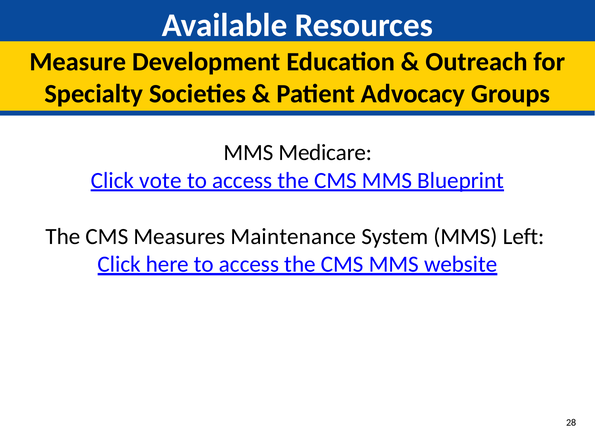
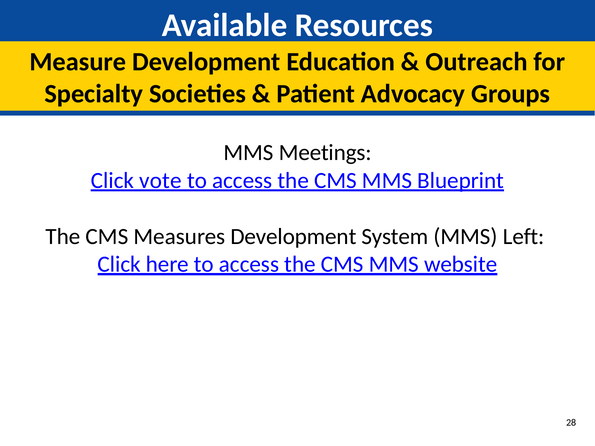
Medicare: Medicare -> Meetings (325, 153)
Measures Maintenance: Maintenance -> Development (293, 237)
